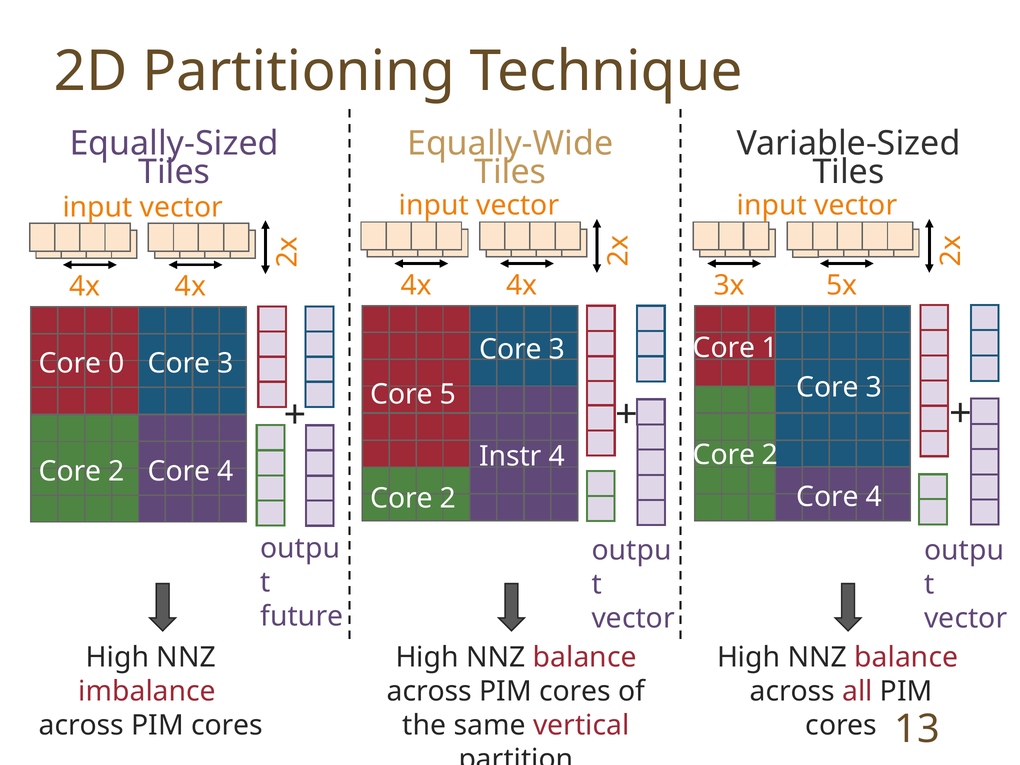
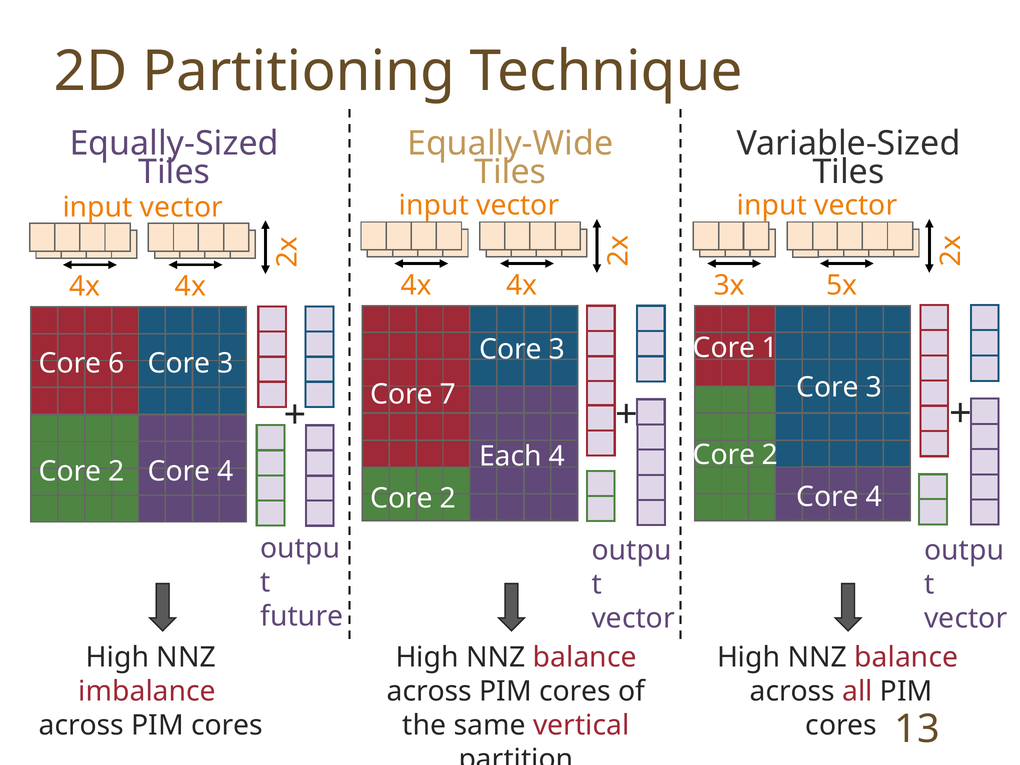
0: 0 -> 6 (117, 363)
5: 5 -> 7 (448, 394)
Instr: Instr -> Each (511, 456)
